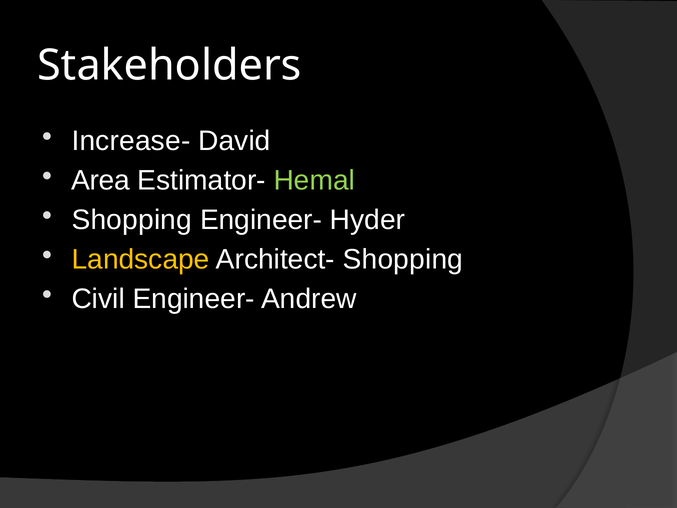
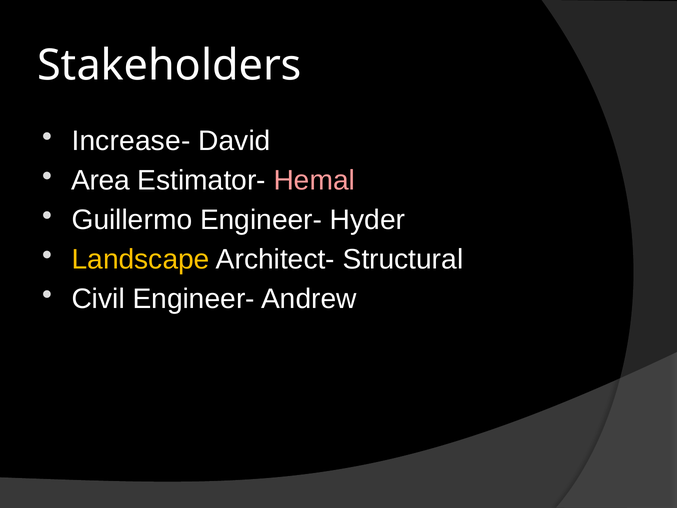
Hemal colour: light green -> pink (314, 180)
Shopping: Shopping -> Guillermo (132, 220)
Architect- Shopping: Shopping -> Structural (403, 259)
